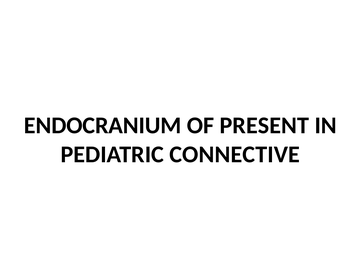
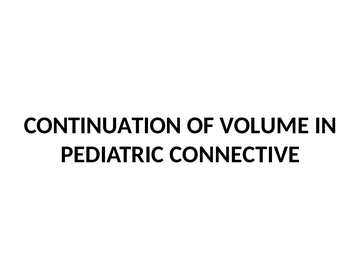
ENDOCRANIUM: ENDOCRANIUM -> CONTINUATION (103, 125)
PRESENT: PRESENT -> VOLUME (264, 125)
